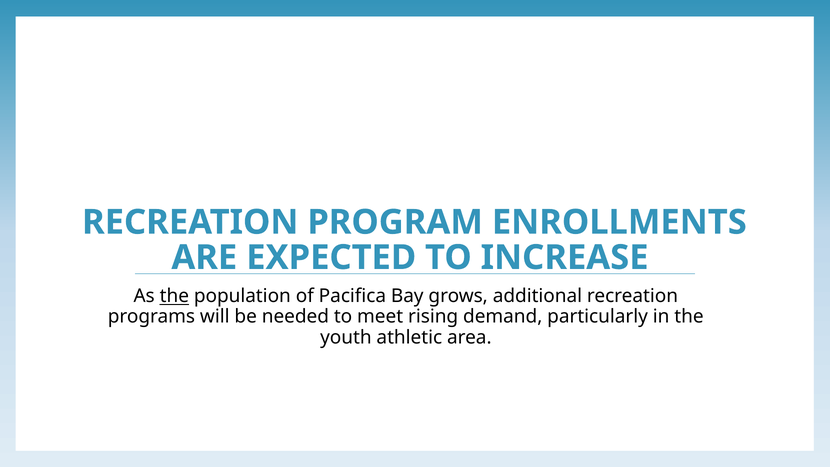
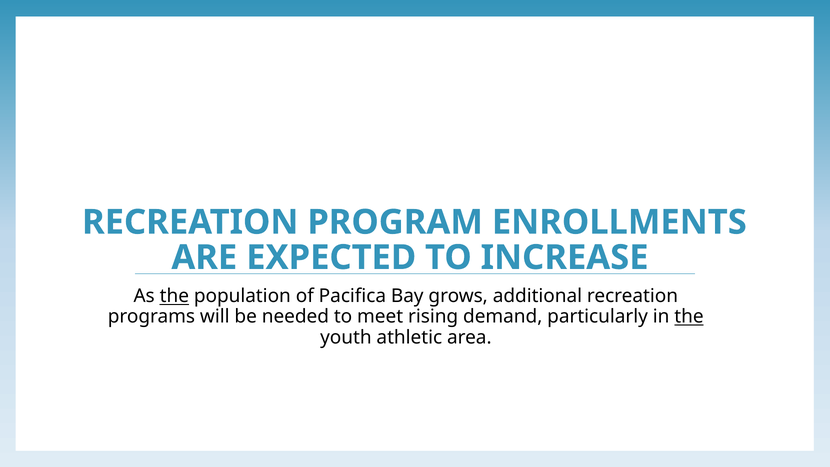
the underline: none -> present (689, 317)
